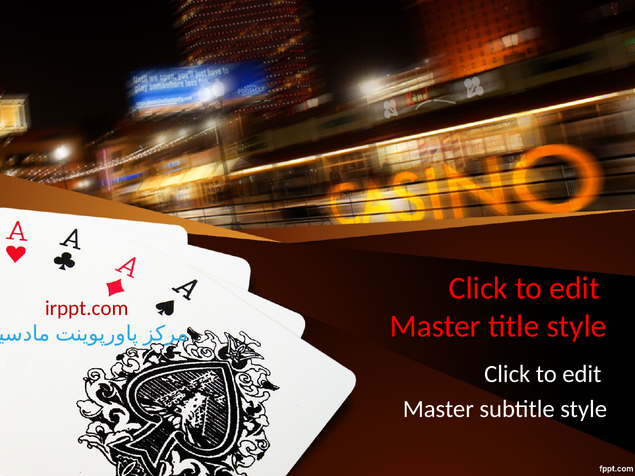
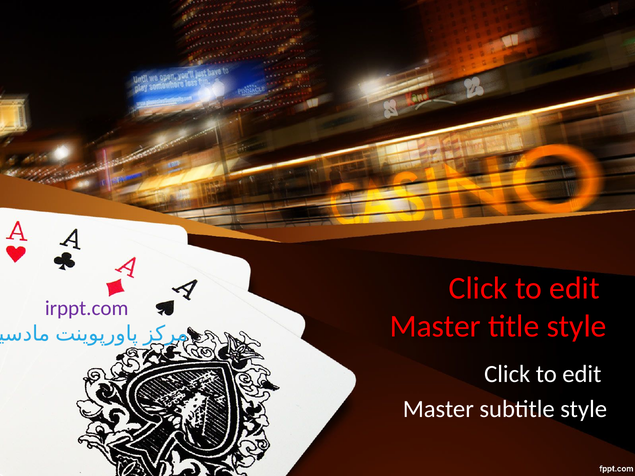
irppt.com colour: red -> purple (87, 308)
